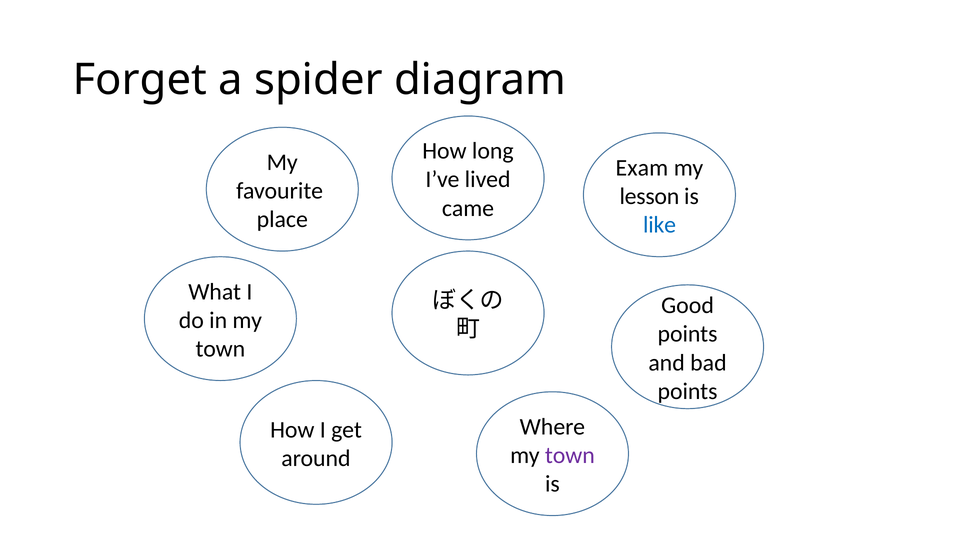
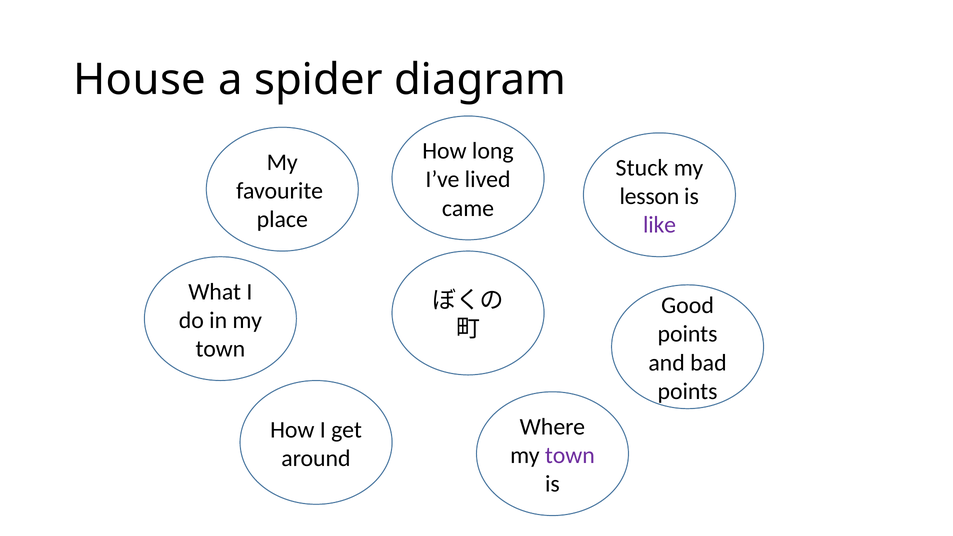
Forget: Forget -> House (140, 80)
Exam: Exam -> Stuck (642, 168)
like colour: blue -> purple (660, 225)
